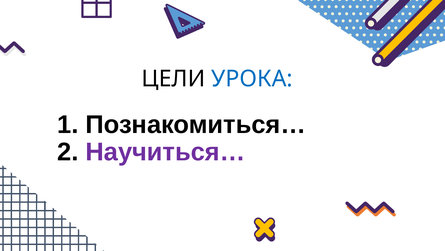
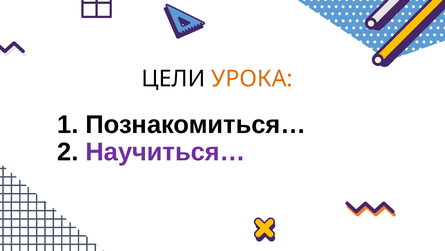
УРОКА colour: blue -> orange (252, 79)
